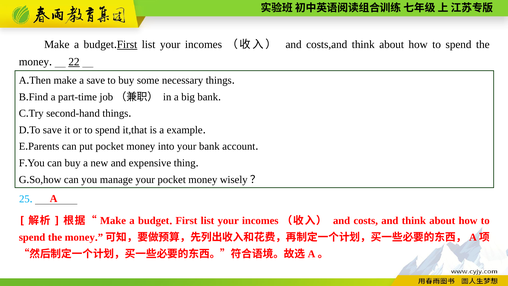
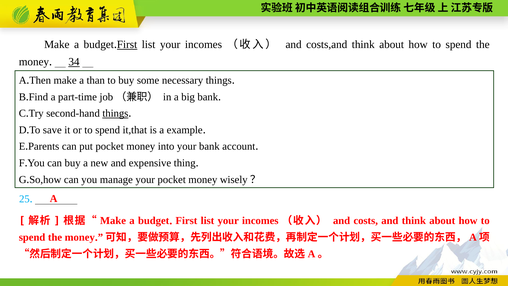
22: 22 -> 34 (74, 62)
a save: save -> than (96, 80)
things underline: none -> present (115, 113)
